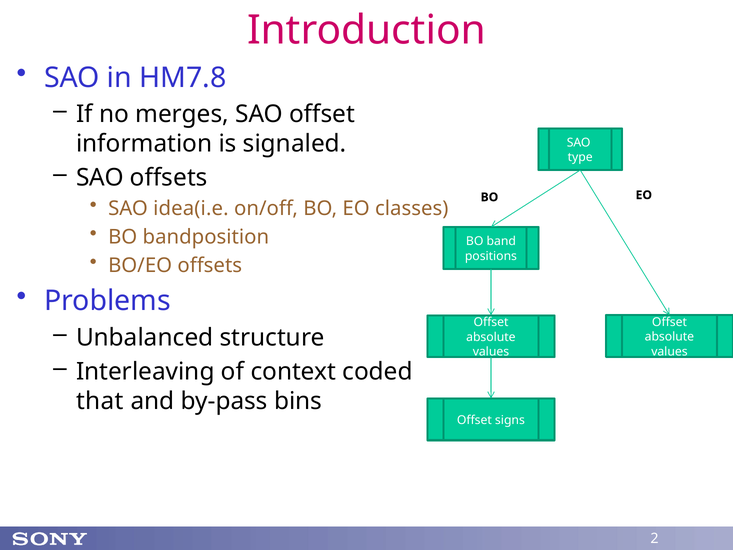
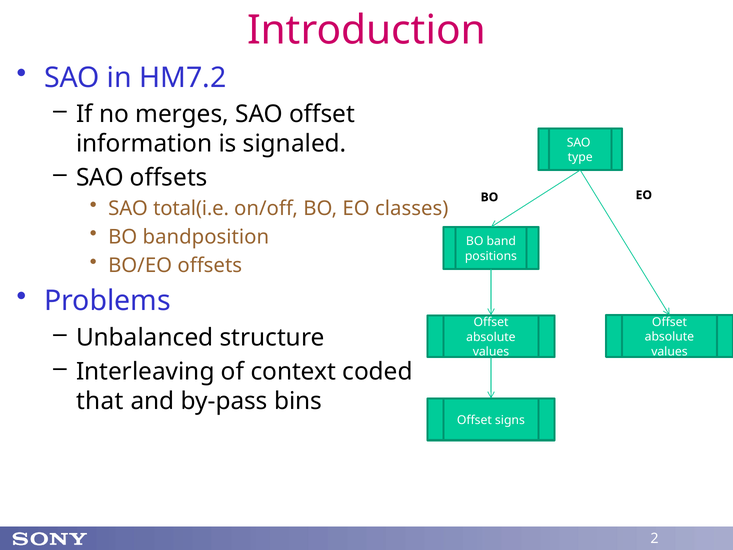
HM7.8: HM7.8 -> HM7.2 (183, 78)
idea(i.e: idea(i.e -> total(i.e (191, 208)
